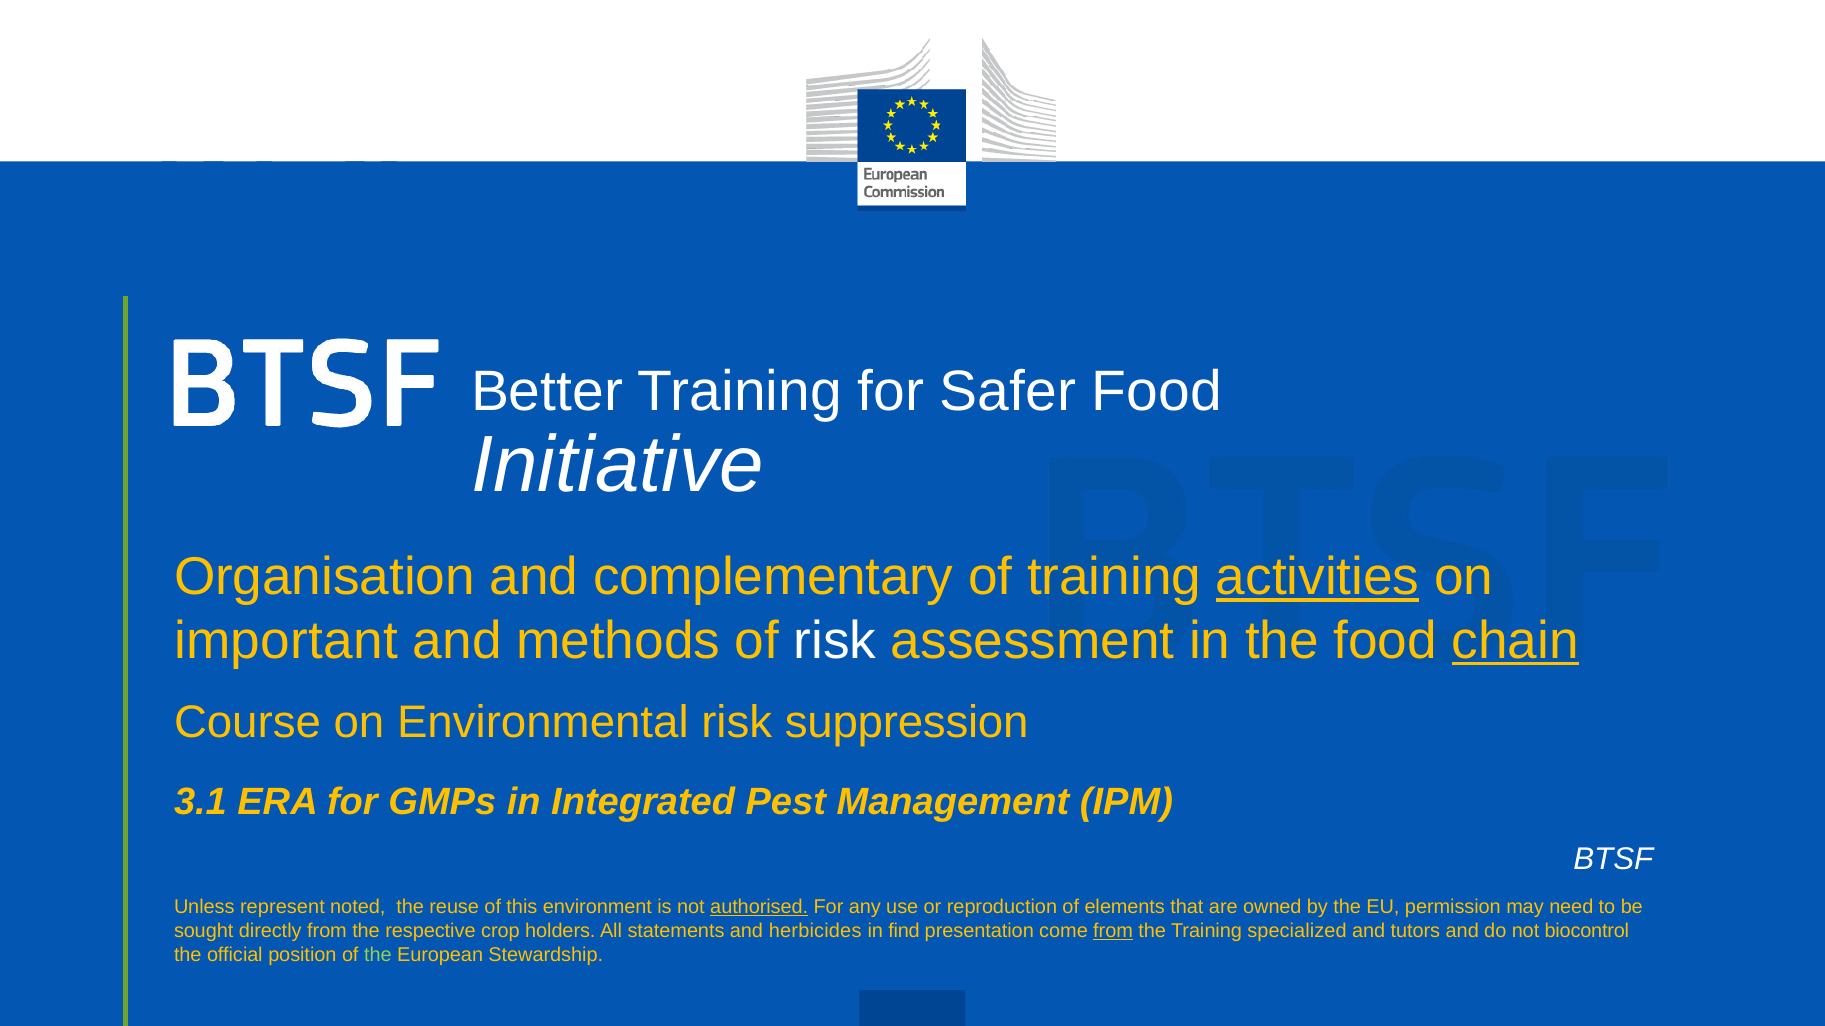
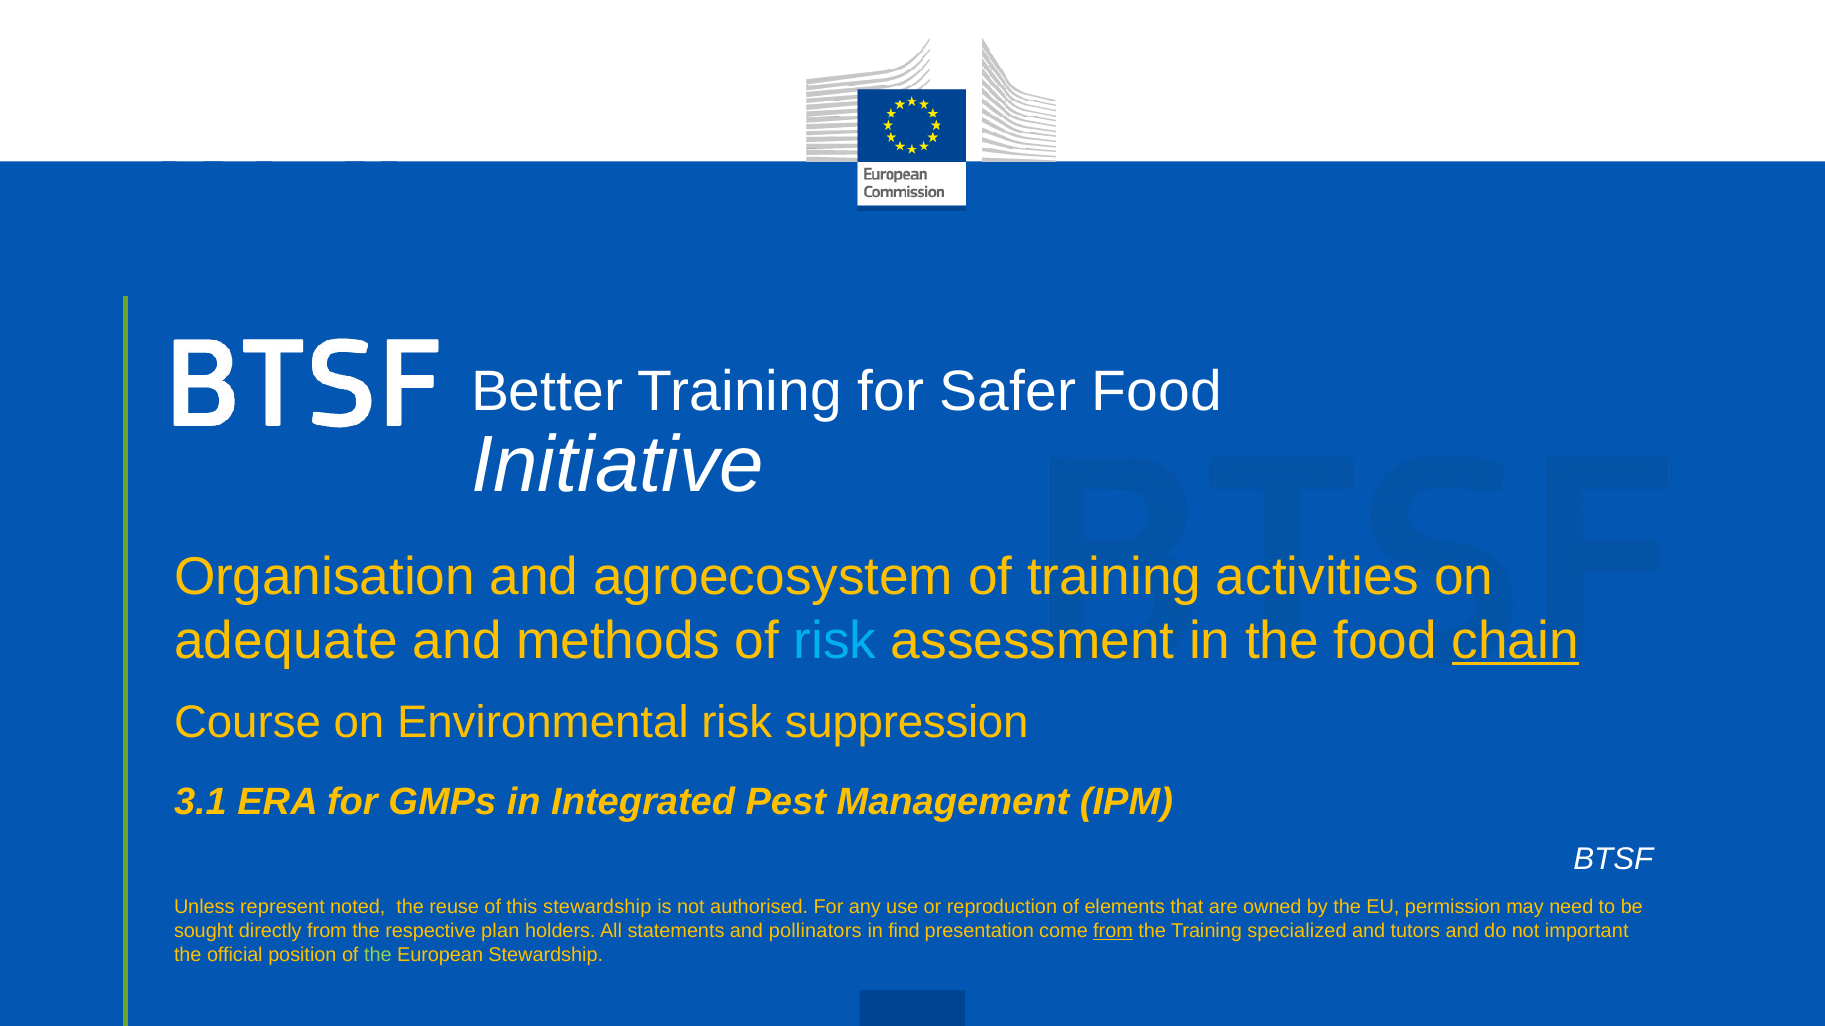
complementary: complementary -> agroecosystem (773, 577)
activities underline: present -> none (1318, 577)
important: important -> adequate (286, 641)
risk colour: white -> light blue (835, 641)
this environment: environment -> stewardship (597, 908)
authorised underline: present -> none (759, 908)
crop: crop -> plan (500, 932)
herbicides: herbicides -> pollinators (815, 932)
biocontrol: biocontrol -> important (1587, 932)
